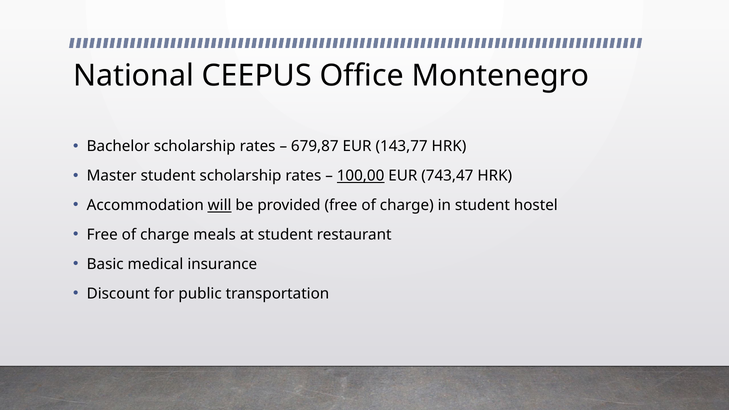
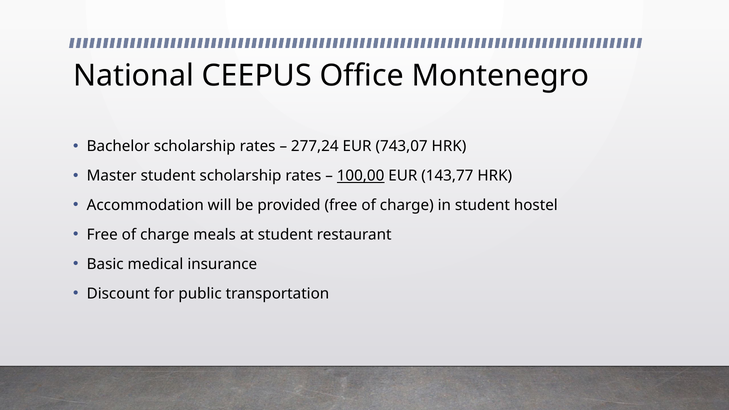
679,87: 679,87 -> 277,24 (315, 146)
143,77: 143,77 -> 743,07 (402, 146)
743,47: 743,47 -> 143,77 (447, 176)
will underline: present -> none (220, 205)
